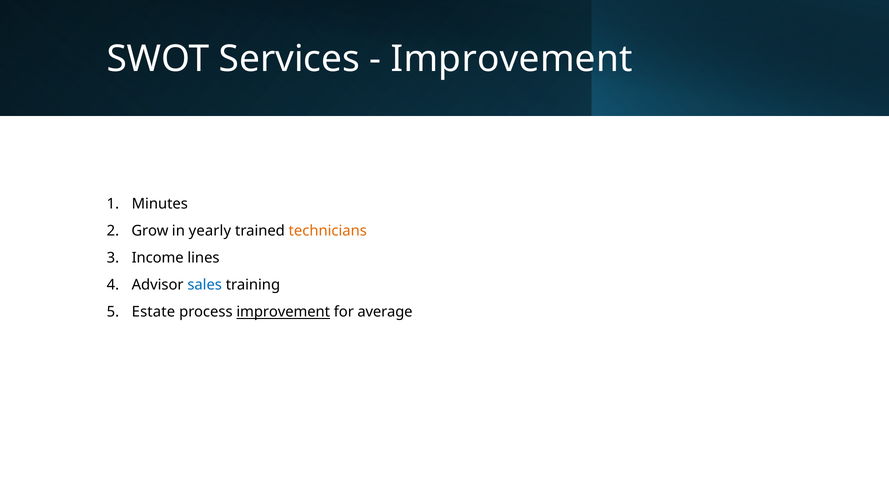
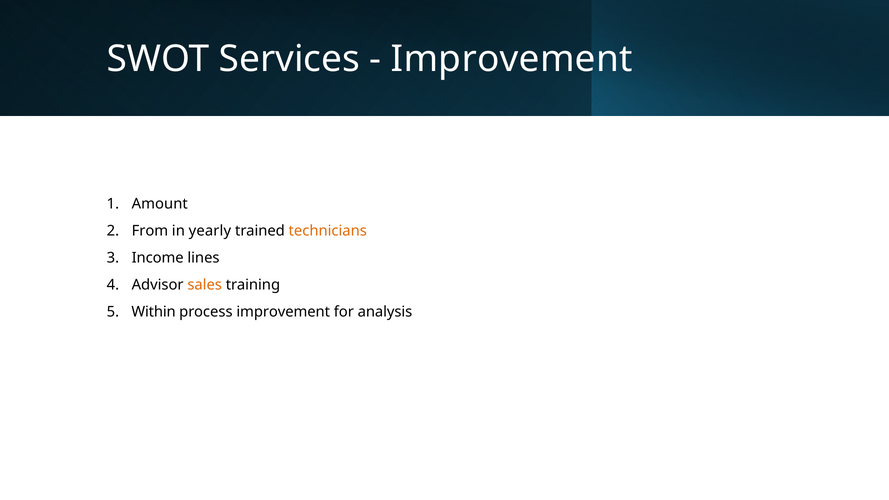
Minutes: Minutes -> Amount (160, 204)
Grow: Grow -> From (150, 231)
sales colour: blue -> orange (205, 285)
Estate: Estate -> Within (154, 312)
improvement underline: present -> none (283, 312)
average: average -> analysis (385, 312)
